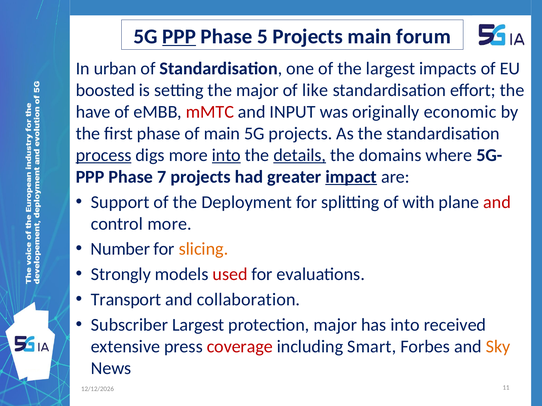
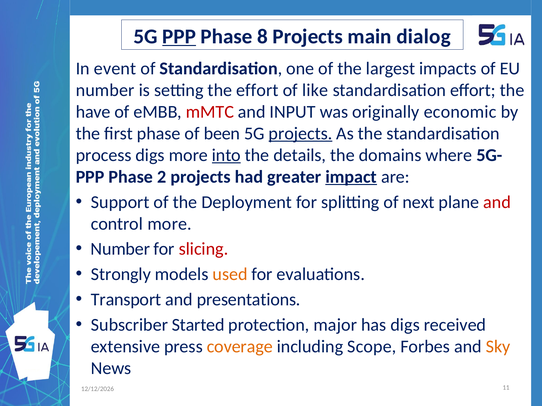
5: 5 -> 8 (263, 37)
forum: forum -> dialog (424, 37)
urban: urban -> event (115, 69)
boosted: boosted -> number (105, 90)
the major: major -> effort (257, 90)
of main: main -> been (222, 134)
projects underline: none -> present (300, 134)
process underline: present -> none (104, 155)
details underline: present -> none (300, 155)
7: 7 -> 2 (162, 177)
with: with -> next (419, 202)
slicing colour: orange -> red (204, 249)
used colour: red -> orange (230, 275)
collaboration: collaboration -> presentations (249, 300)
Subscriber Largest: Largest -> Started (198, 325)
has into: into -> digs (405, 325)
coverage colour: red -> orange (240, 347)
Smart: Smart -> Scope (372, 347)
